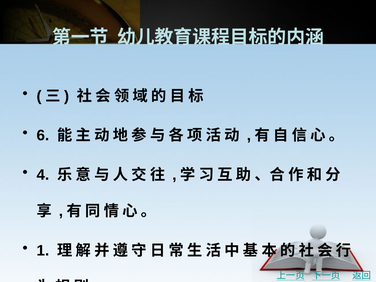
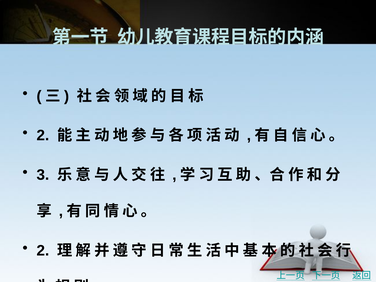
6: 6 -> 2 (43, 135)
4: 4 -> 3 (43, 175)
1: 1 -> 2 (43, 251)
